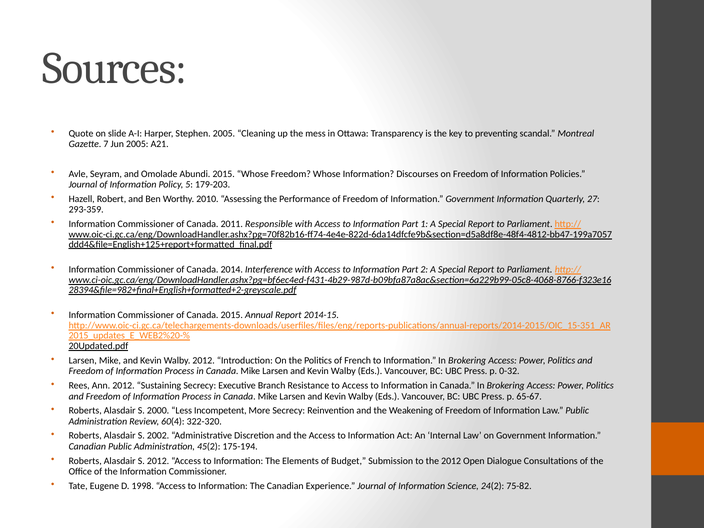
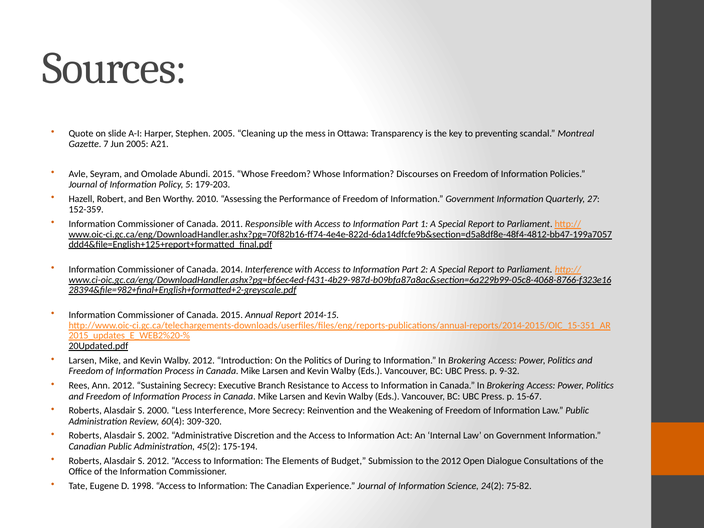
293-359: 293-359 -> 152-359 (86, 210)
French: French -> During (358, 361)
0-32: 0-32 -> 9-32 (509, 371)
65-67: 65-67 -> 15-67 (529, 396)
Less Incompetent: Incompetent -> Interference (220, 411)
322-320: 322-320 -> 309-320 (204, 421)
